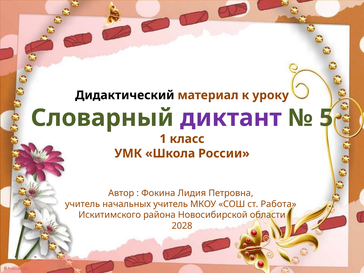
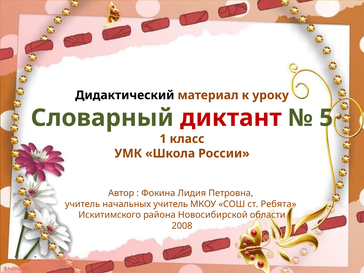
диктант colour: purple -> red (231, 118)
Работа: Работа -> Ребята (279, 204)
2028: 2028 -> 2008 (182, 226)
